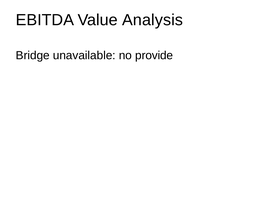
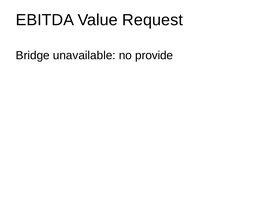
Analysis: Analysis -> Request (153, 20)
